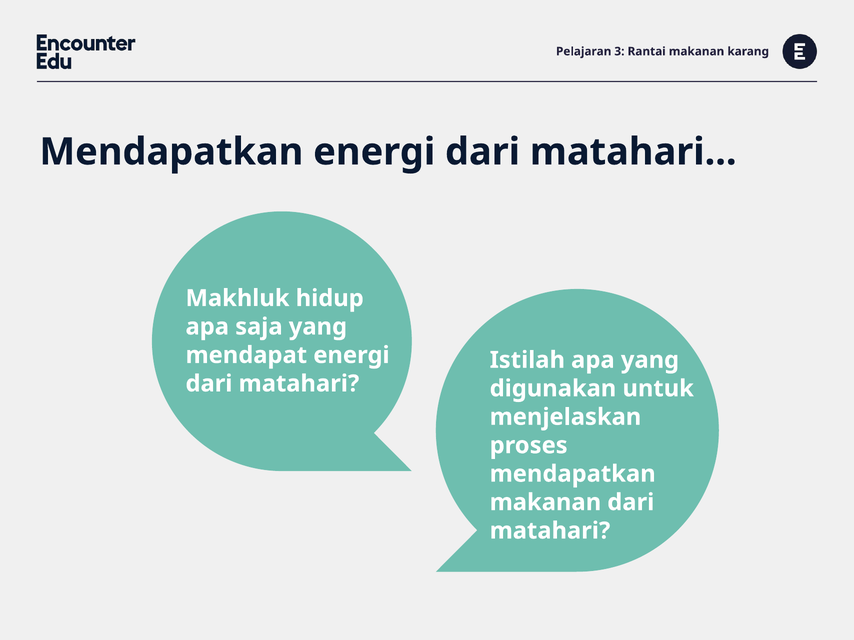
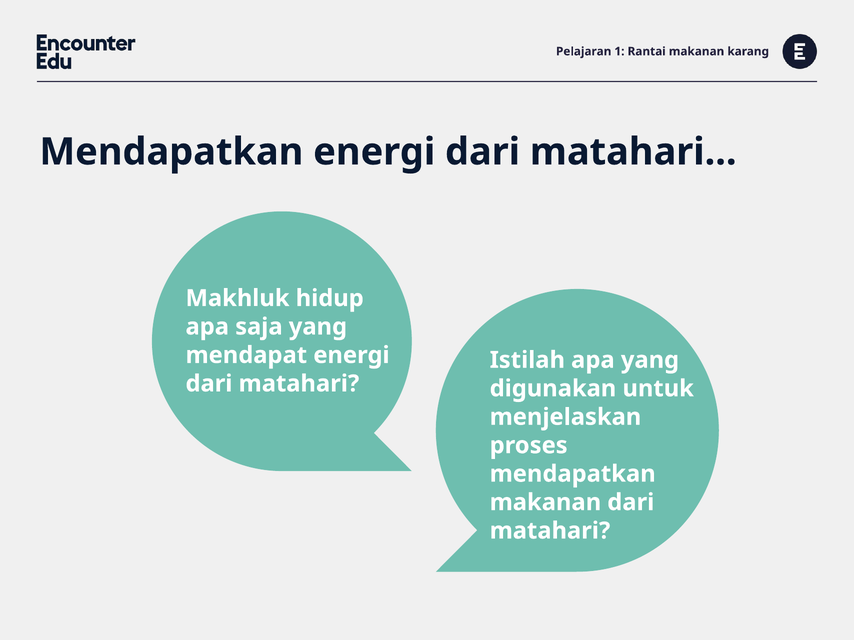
3: 3 -> 1 (619, 51)
